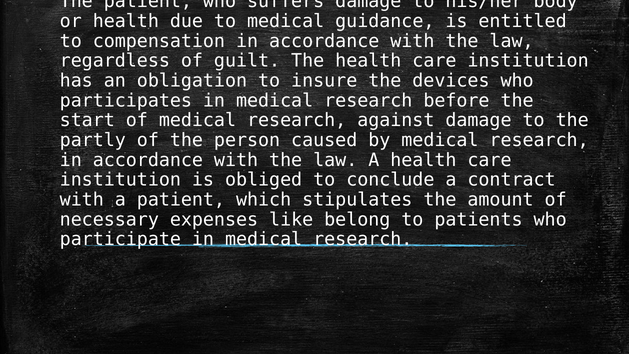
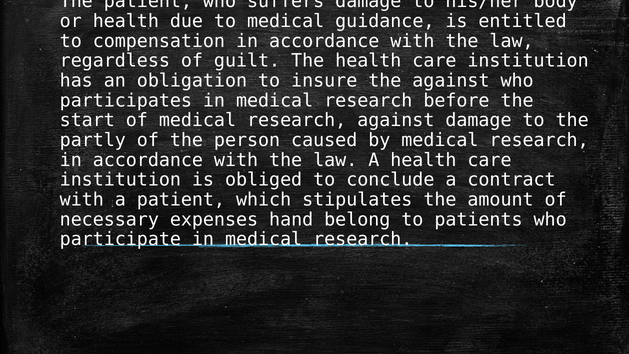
the devices: devices -> against (451, 81)
like: like -> hand (291, 219)
